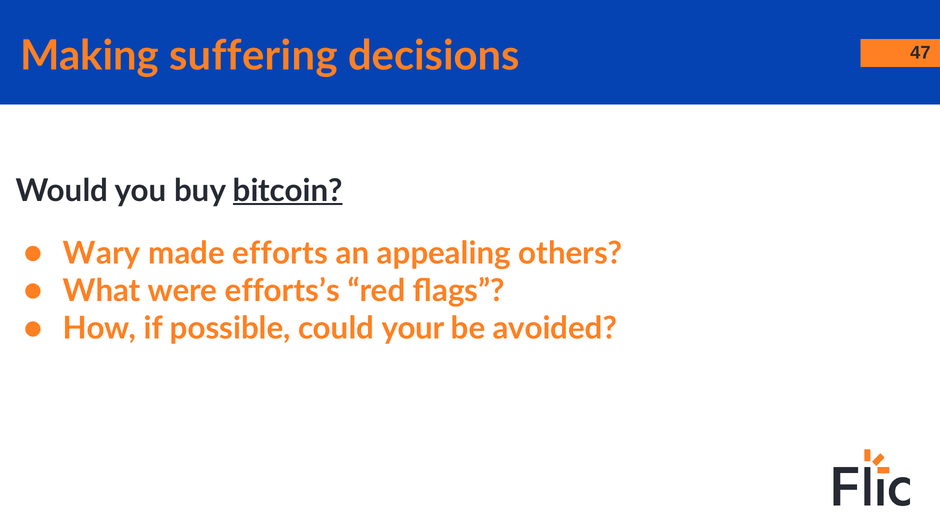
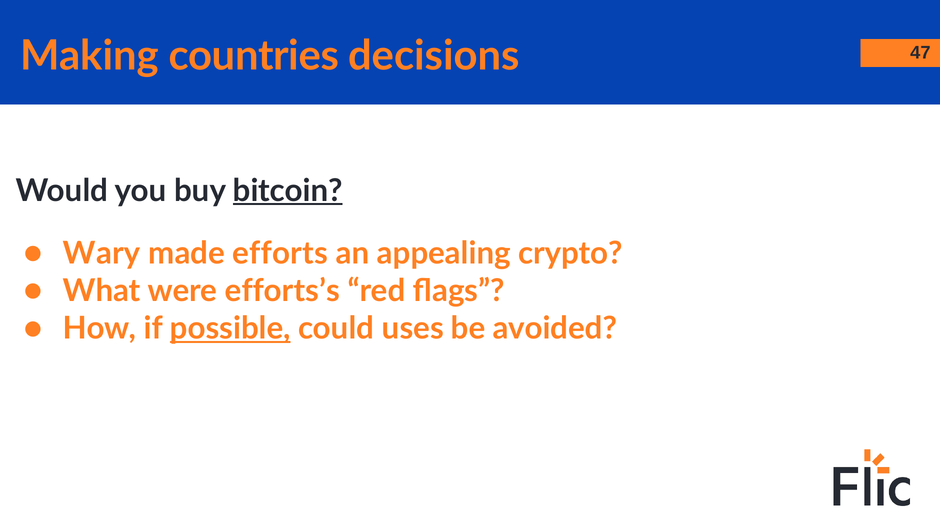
suffering: suffering -> countries (254, 56)
others: others -> crypto (570, 253)
possible underline: none -> present (230, 328)
your: your -> uses (413, 328)
